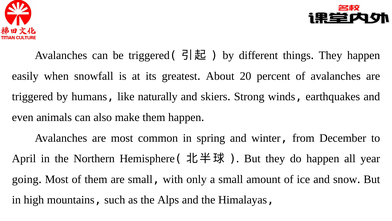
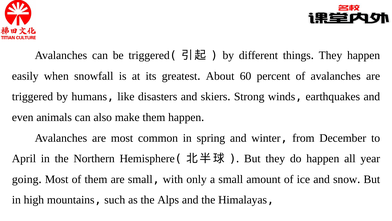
20: 20 -> 60 (246, 76)
naturally: naturally -> disasters (158, 96)
